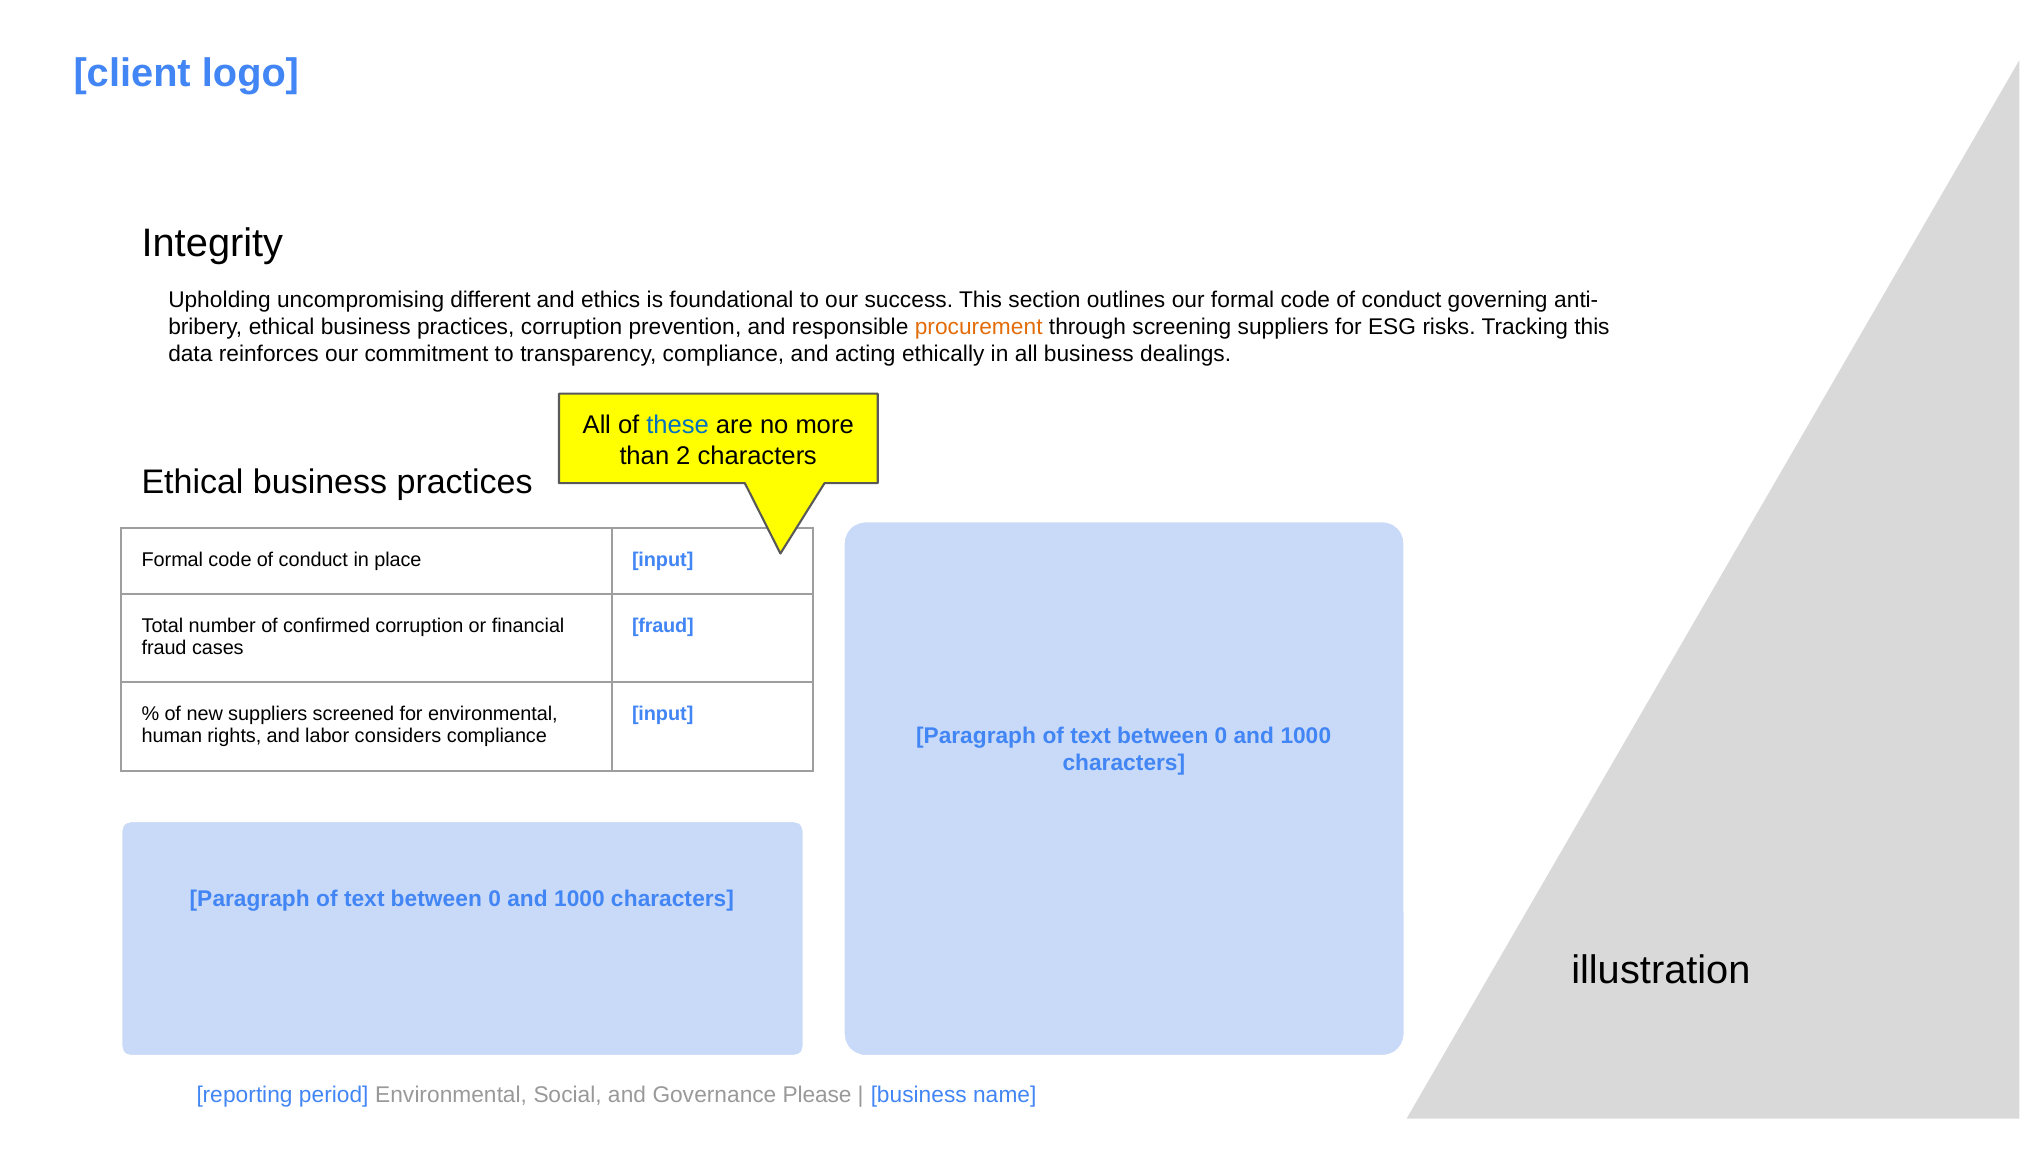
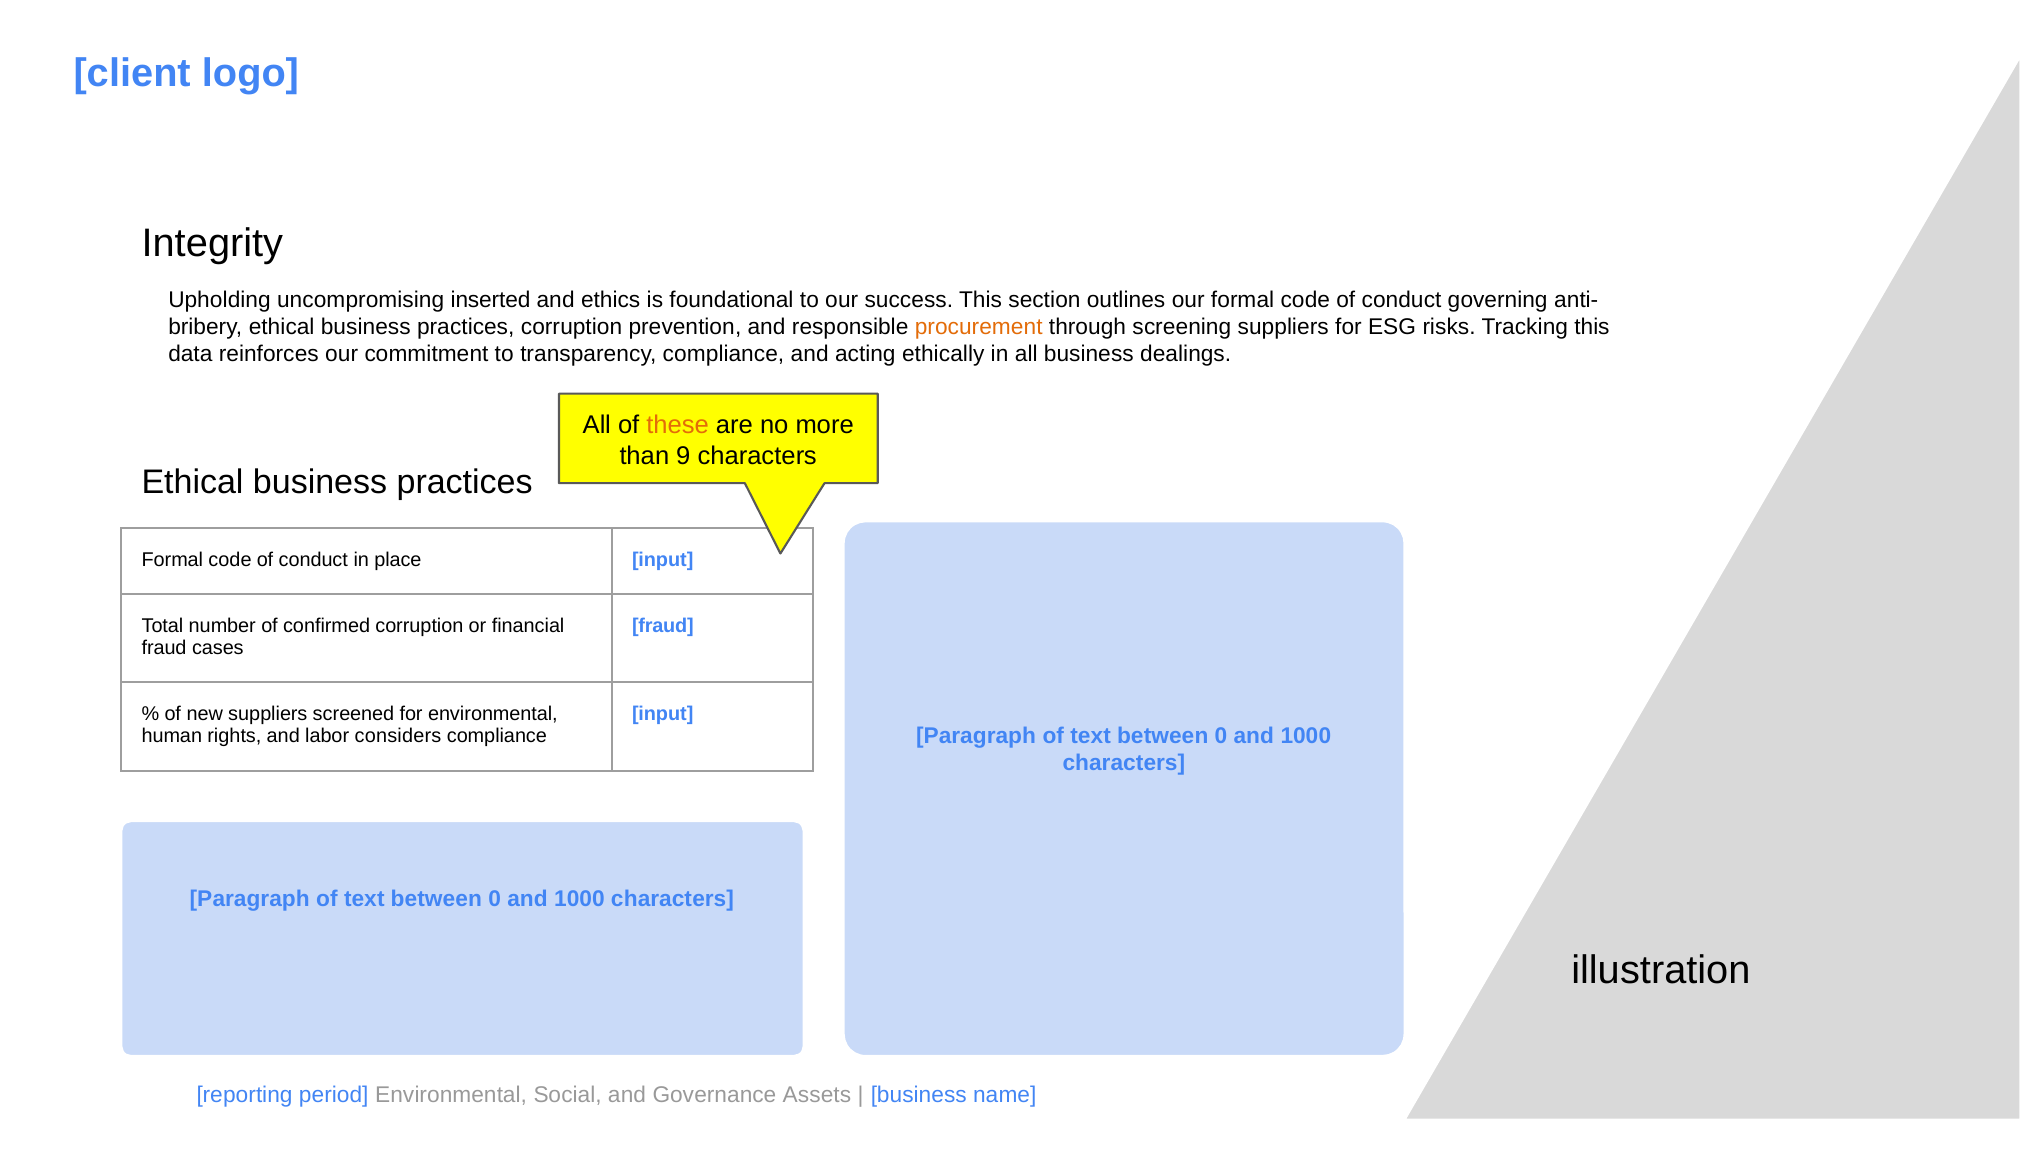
different: different -> inserted (490, 300)
these colour: blue -> orange (678, 425)
2: 2 -> 9 (683, 455)
Please: Please -> Assets (817, 1095)
